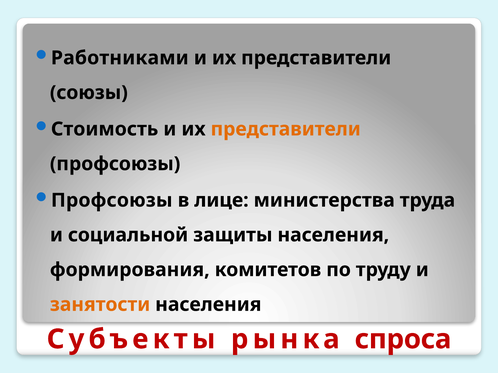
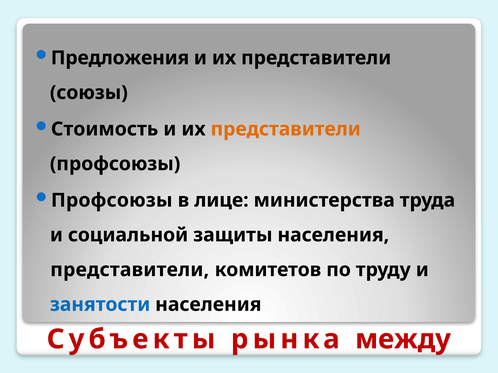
Работниками: Работниками -> Предложения (120, 58)
формирования: формирования -> представители (130, 270)
занятости colour: orange -> blue (100, 305)
спроса: спроса -> между (403, 340)
